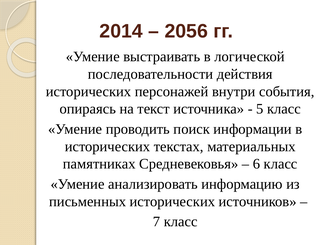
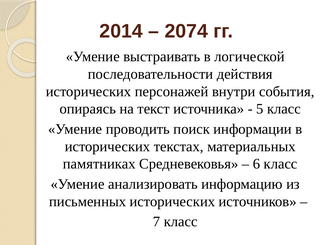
2056: 2056 -> 2074 (186, 31)
